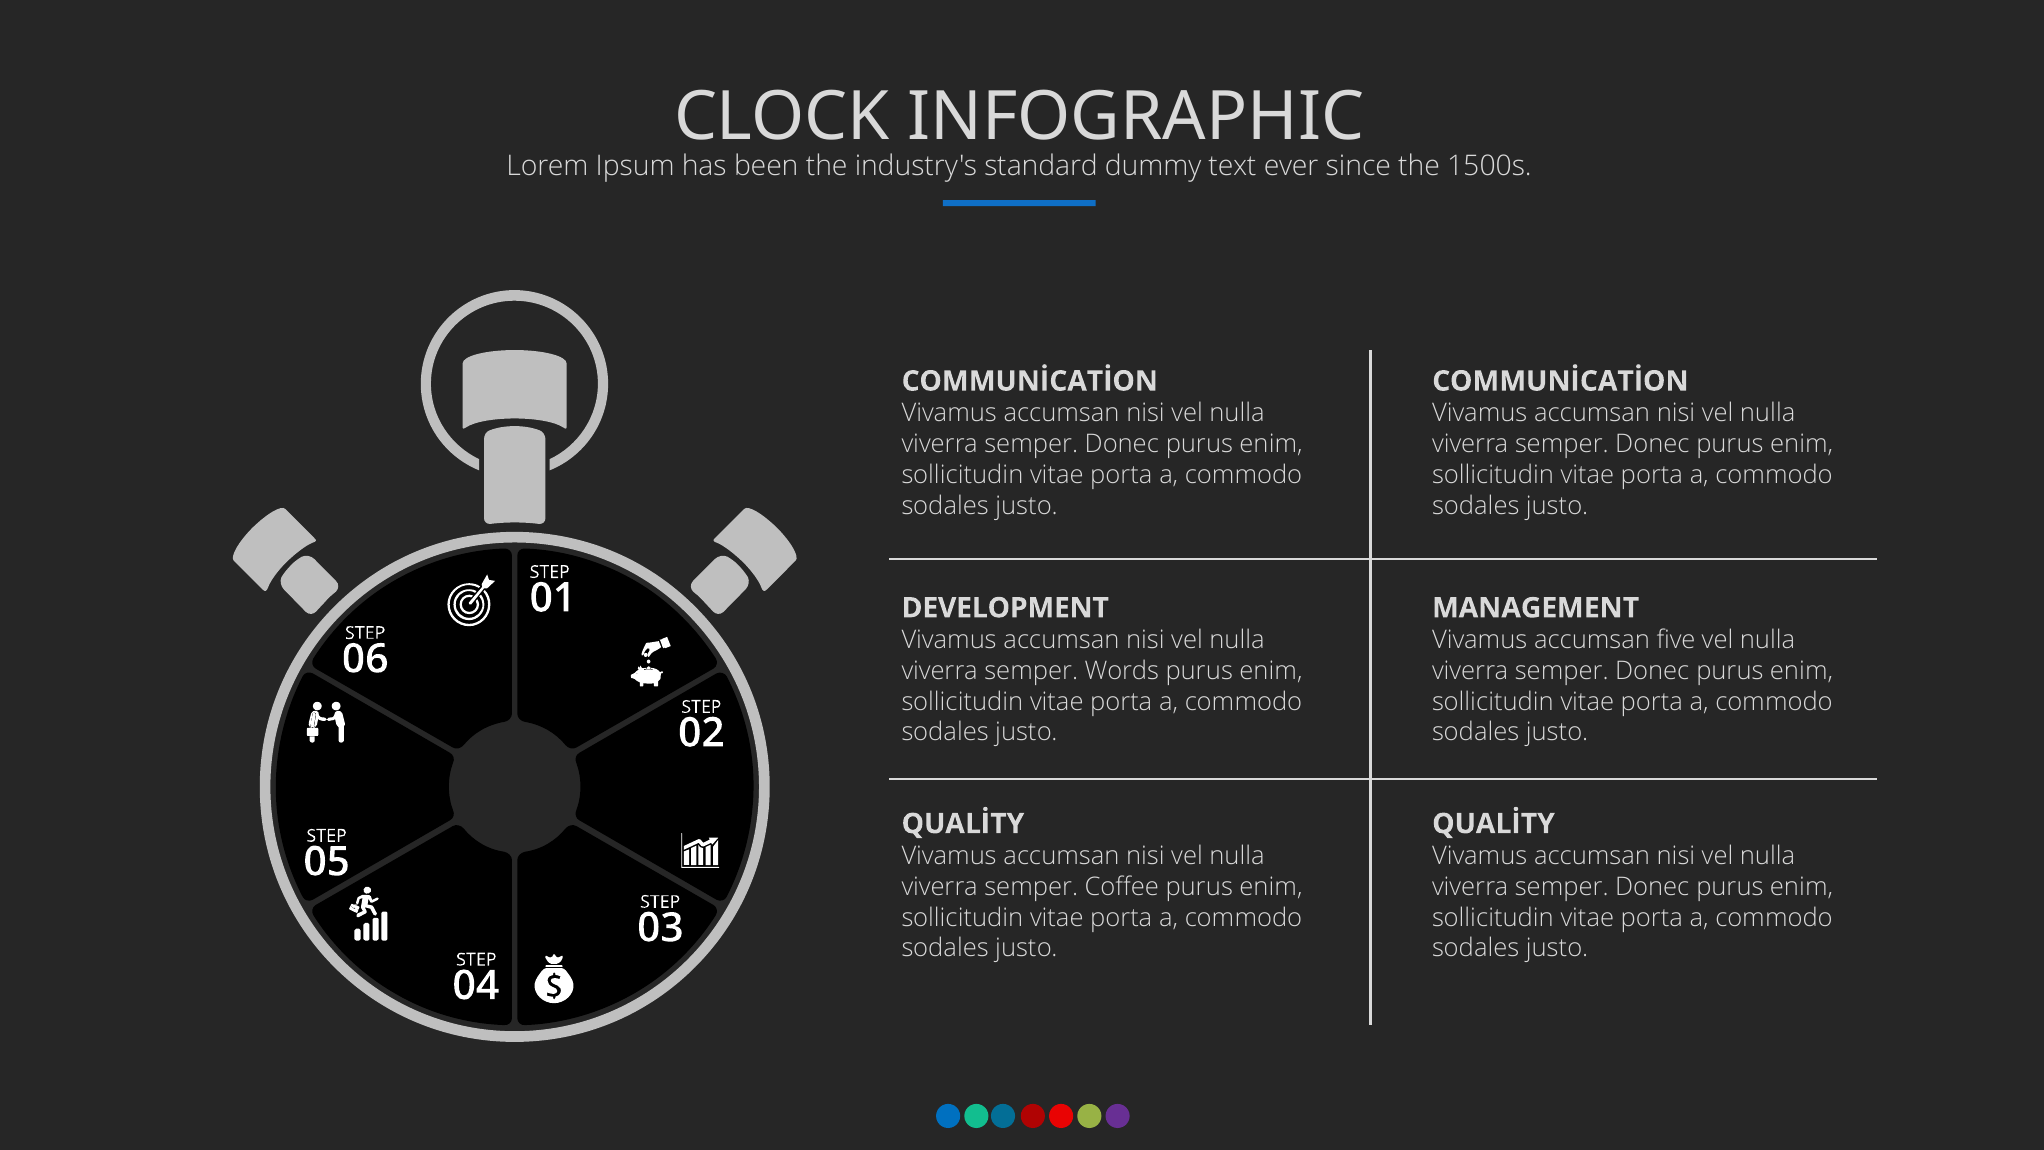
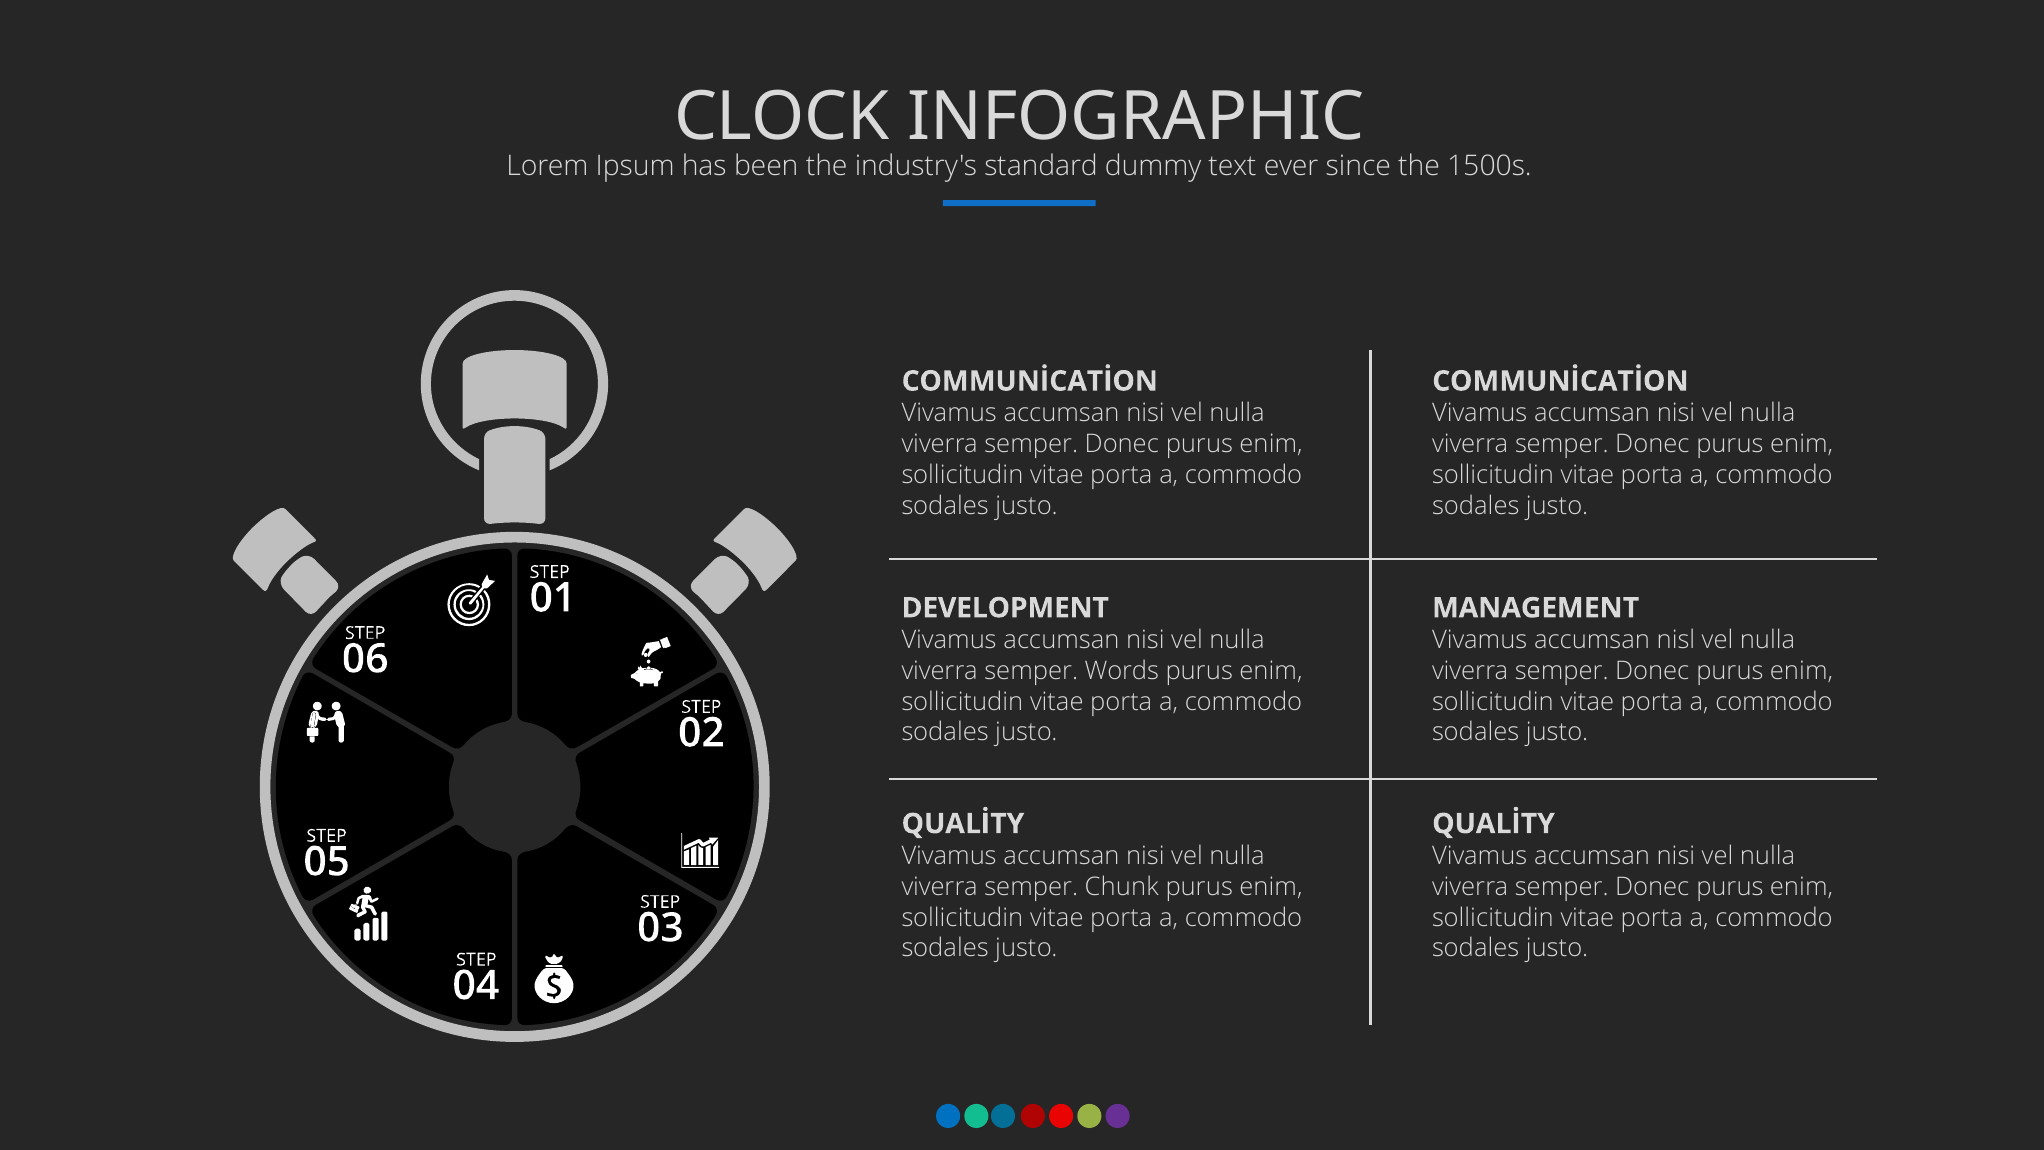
five: five -> nisl (1676, 640)
Coffee: Coffee -> Chunk (1122, 887)
